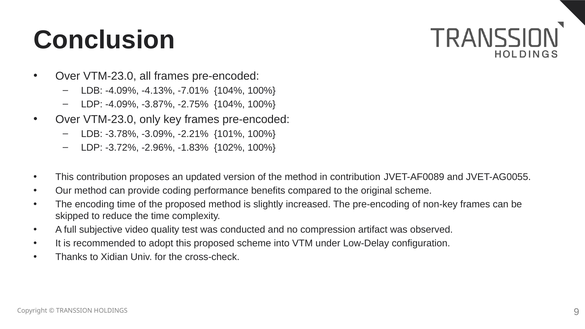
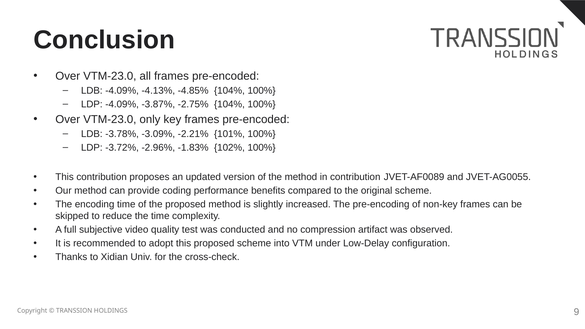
-7.01%: -7.01% -> -4.85% (193, 91)
